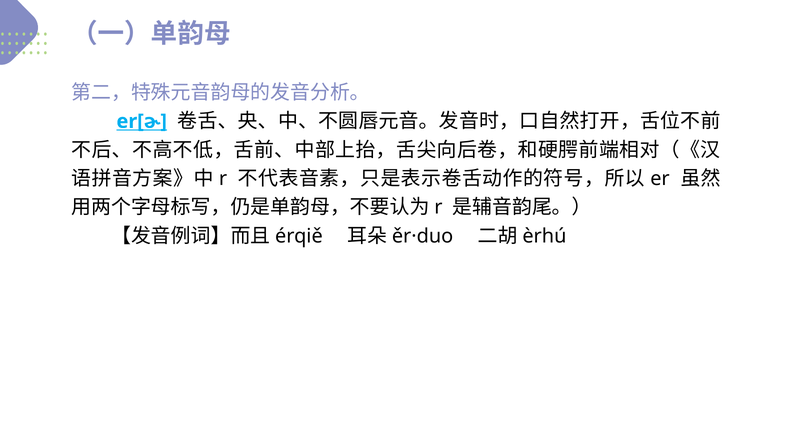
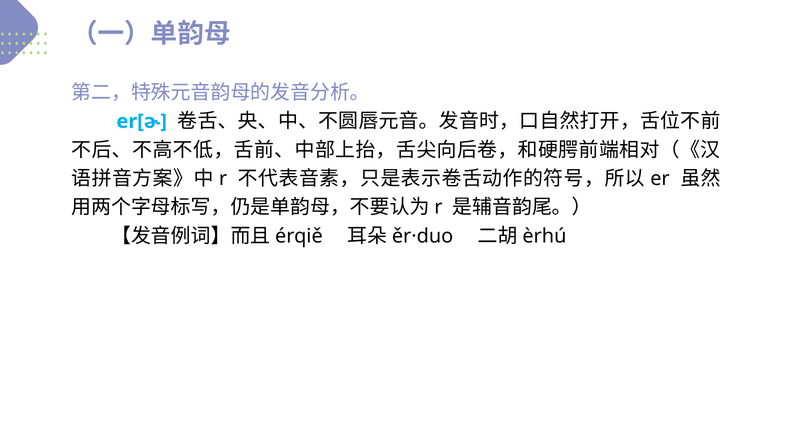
er[ɚ underline: present -> none (142, 121)
